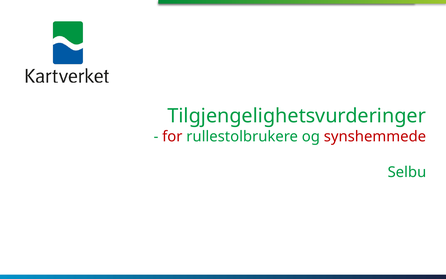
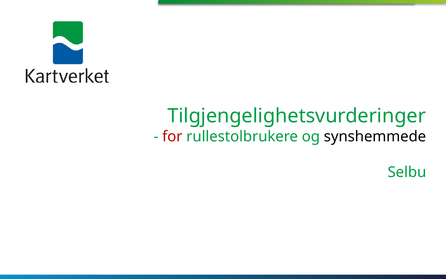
synshemmede colour: red -> black (375, 136)
